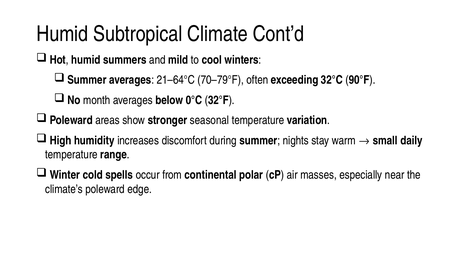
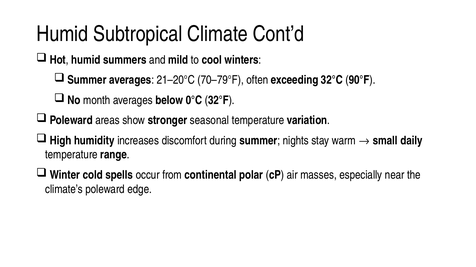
21–64°C: 21–64°C -> 21–20°C (176, 80)
